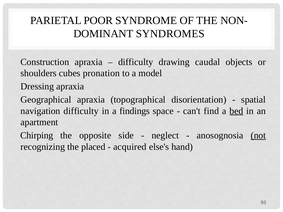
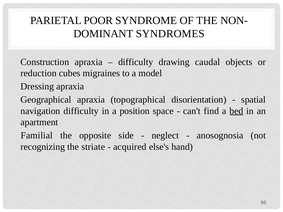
shoulders: shoulders -> reduction (39, 73)
pronation: pronation -> migraines (101, 73)
findings: findings -> position (135, 111)
Chirping: Chirping -> Familial (37, 136)
not underline: present -> none (258, 136)
placed: placed -> striate (93, 147)
